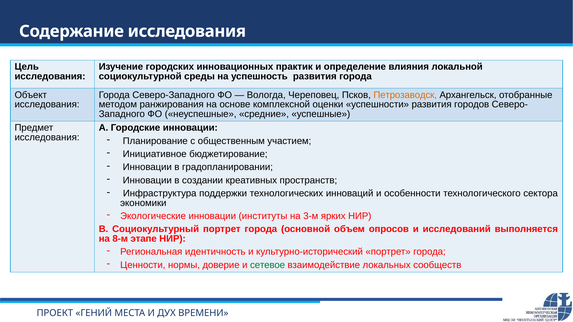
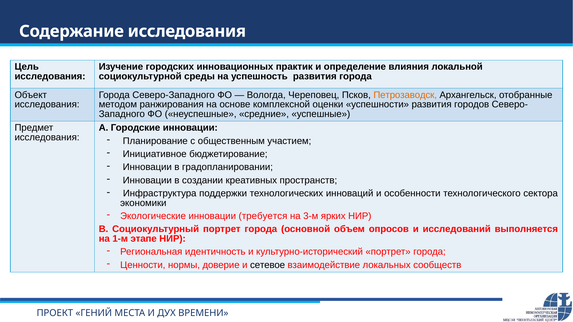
институты: институты -> требуется (263, 216)
8-м: 8-м -> 1-м (120, 239)
сетевое colour: green -> black (268, 265)
